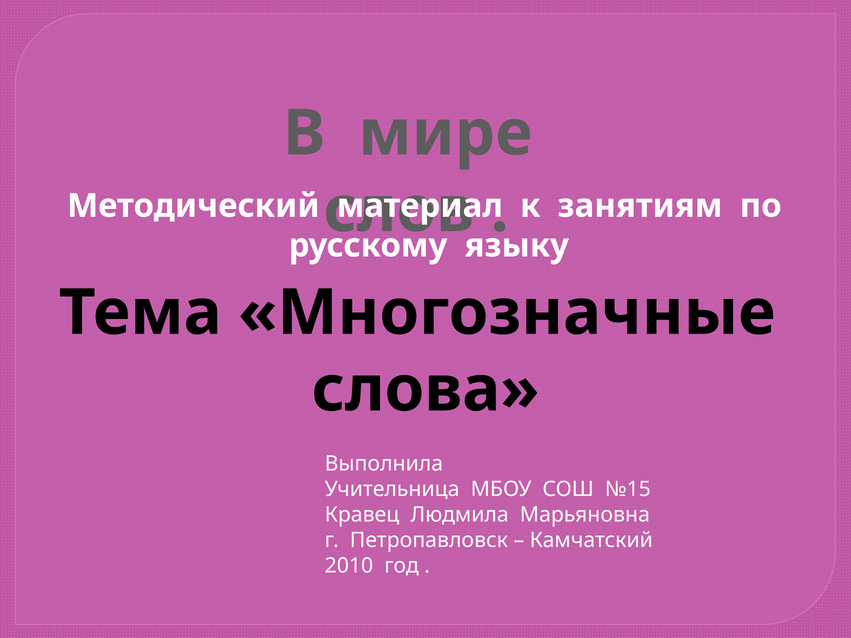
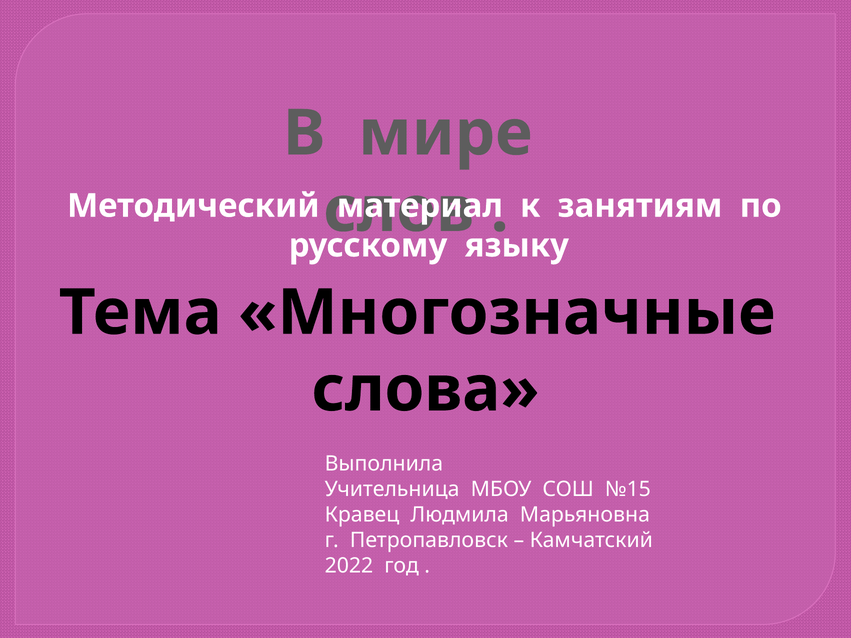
2010: 2010 -> 2022 (349, 566)
